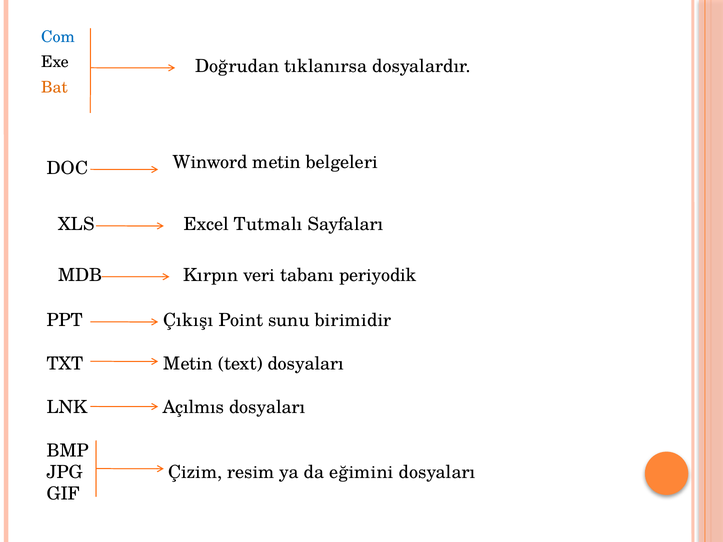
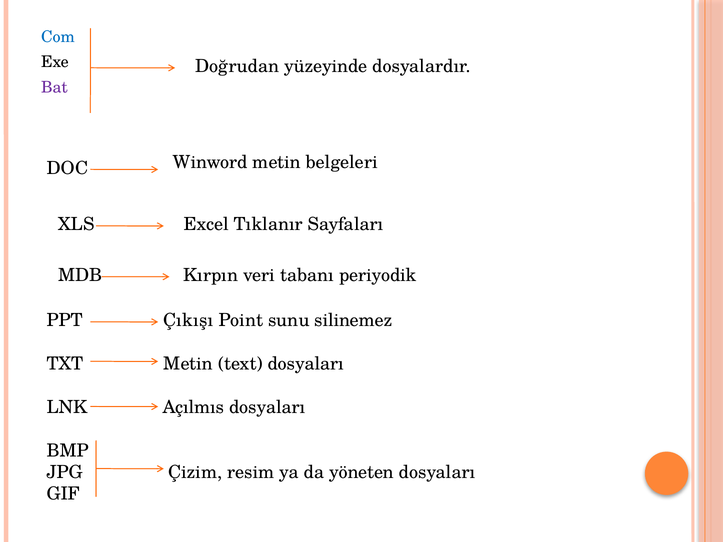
tıklanırsa: tıklanırsa -> yüzeyinde (326, 66)
Bat colour: orange -> purple (54, 88)
Tutmalı: Tutmalı -> Tıklanır (268, 225)
birimidir: birimidir -> silinemez (353, 321)
eğimini: eğimini -> yöneten (362, 472)
